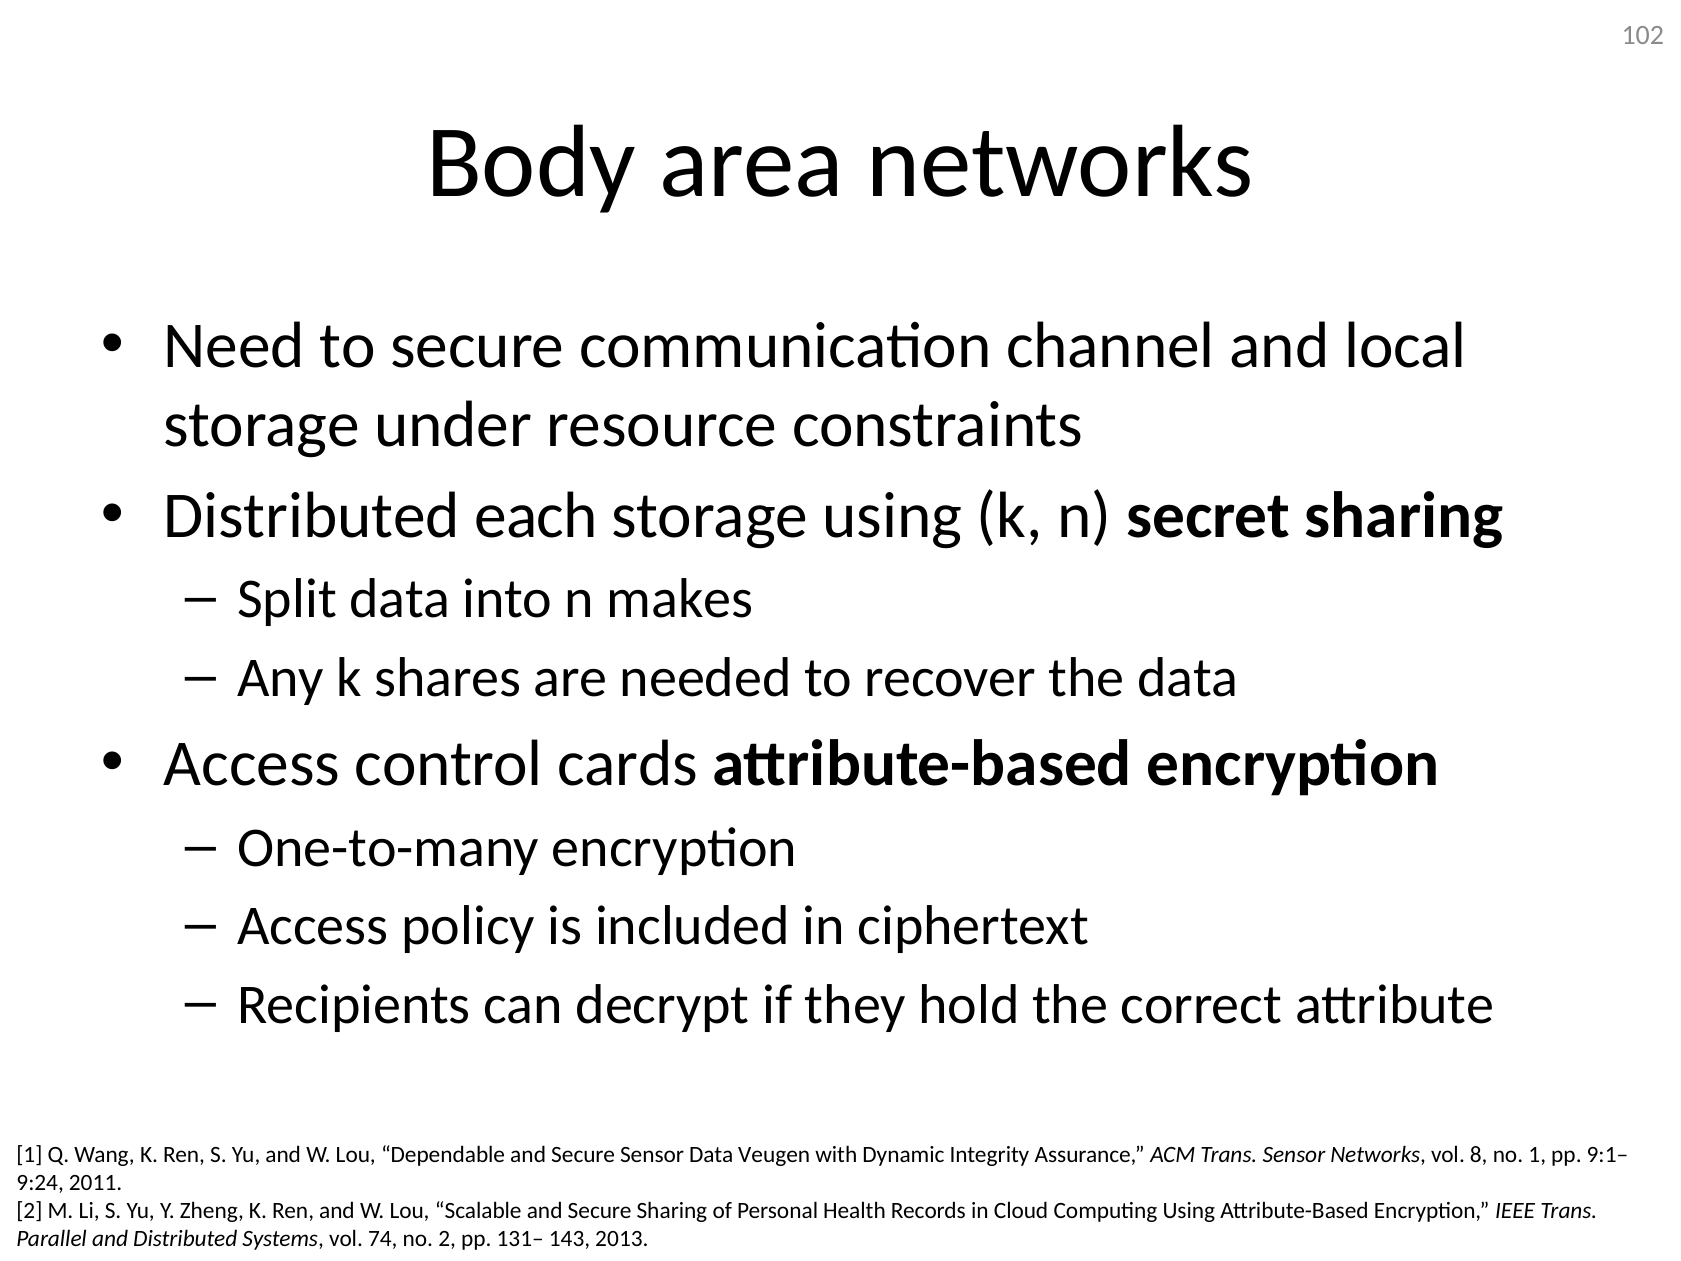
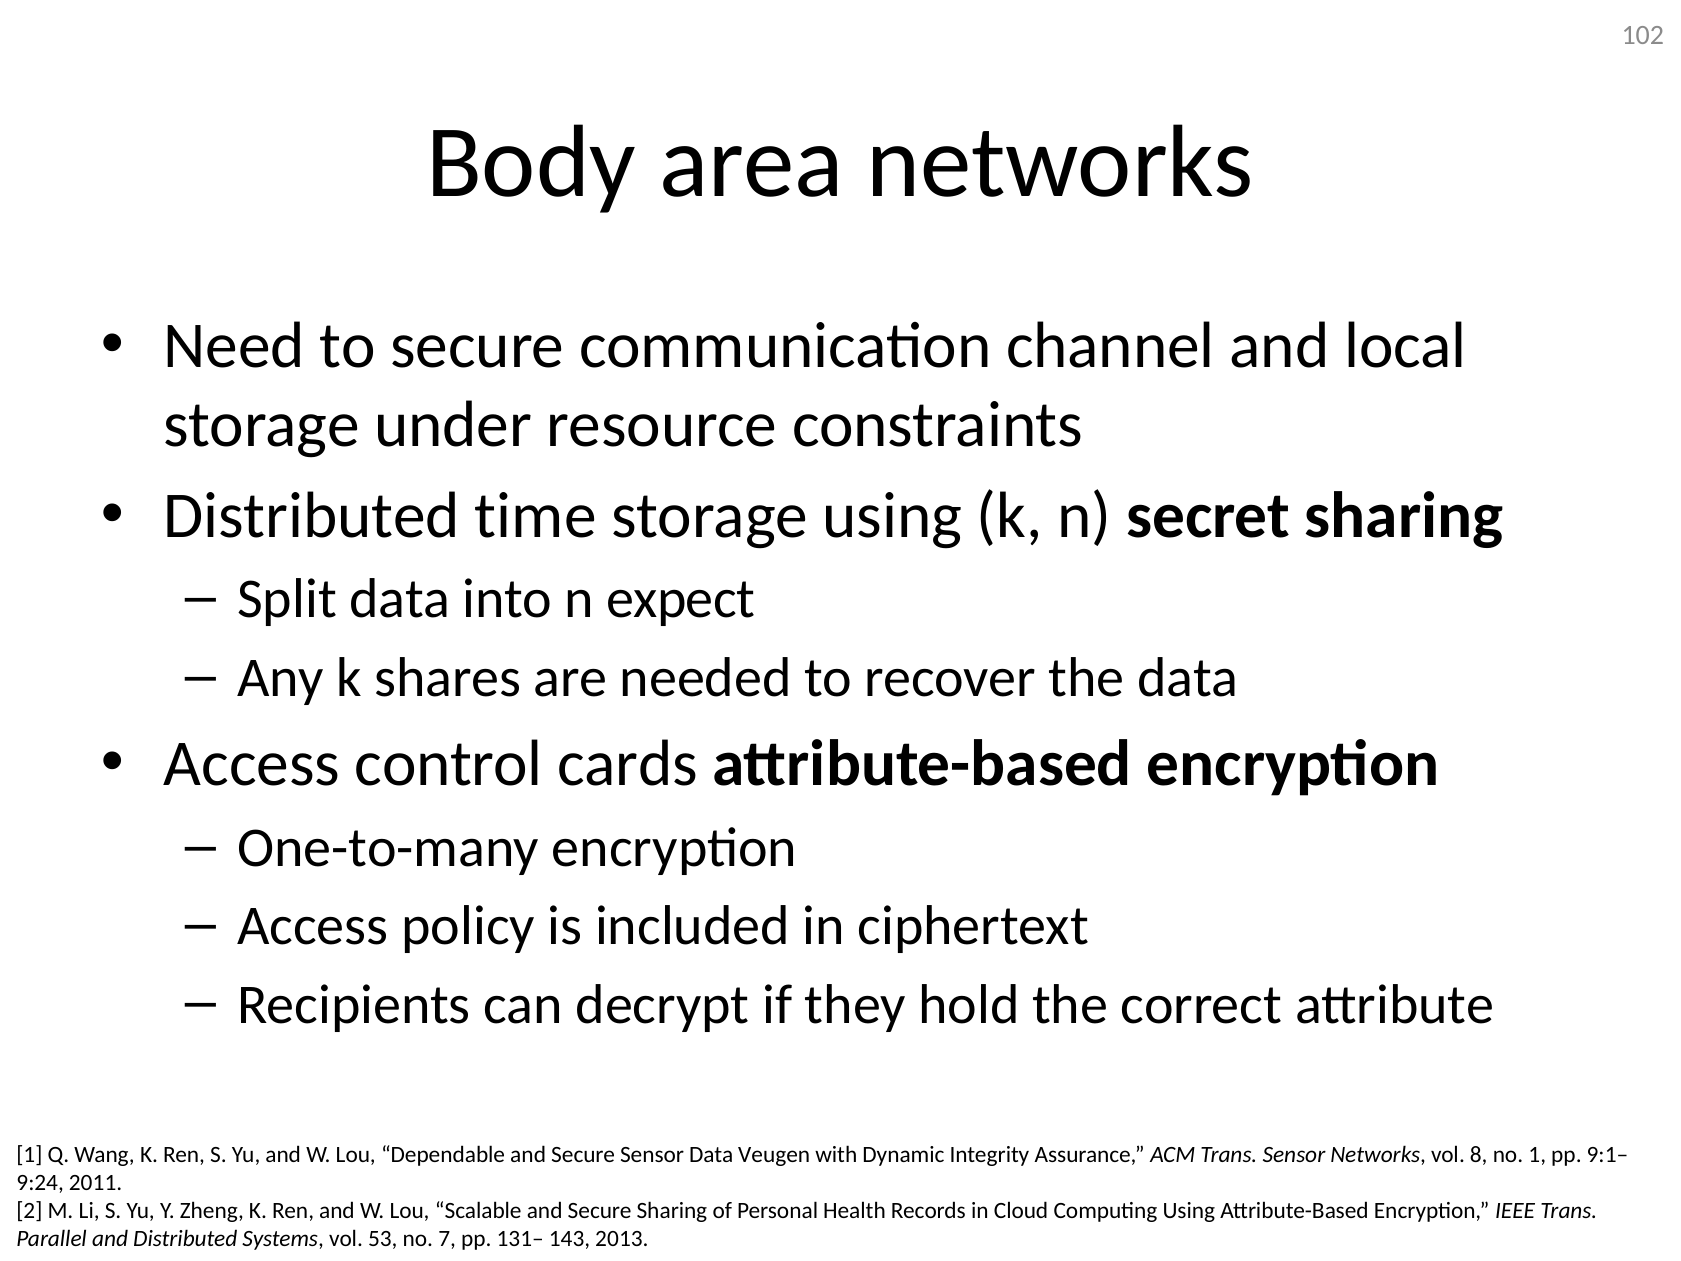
each: each -> time (536, 516)
makes: makes -> expect (681, 599)
74: 74 -> 53 (383, 1239)
no 2: 2 -> 7 (447, 1239)
